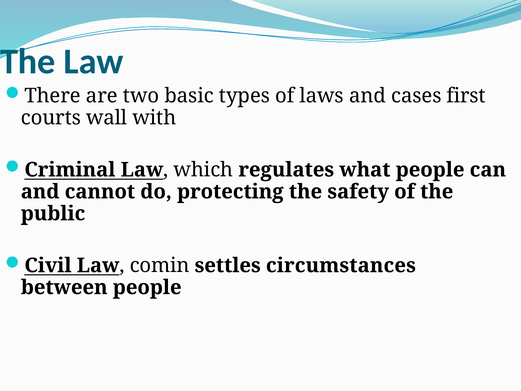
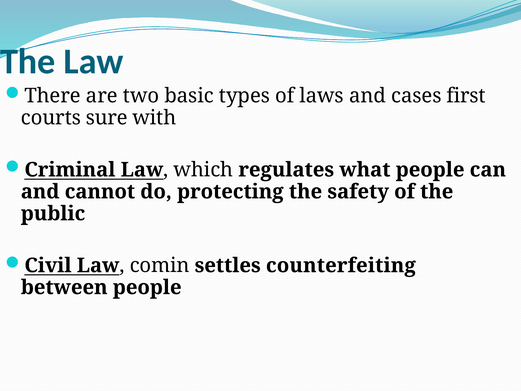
wall: wall -> sure (107, 118)
circumstances: circumstances -> counterfeiting (341, 265)
